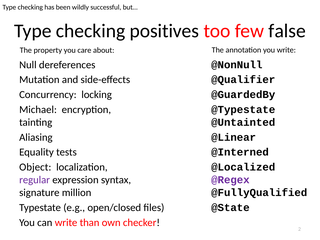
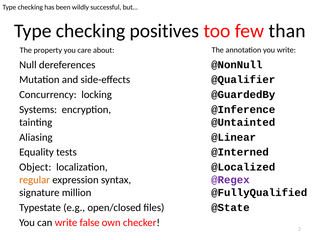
false: false -> than (287, 31)
Michael: Michael -> Systems (38, 110)
@Typestate: @Typestate -> @Inference (243, 110)
regular colour: purple -> orange (35, 180)
than: than -> false (90, 223)
